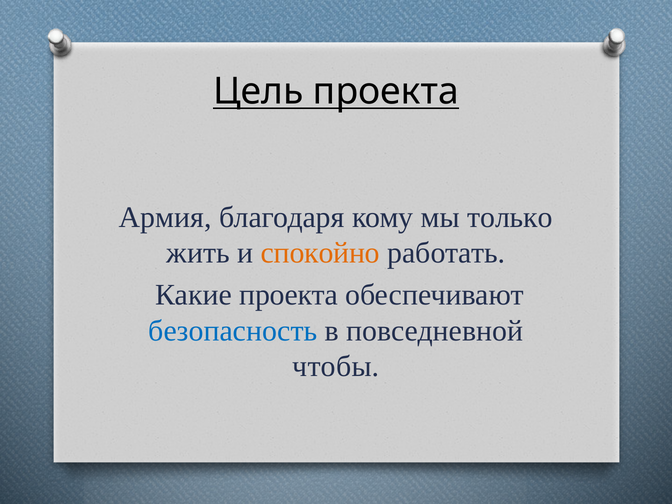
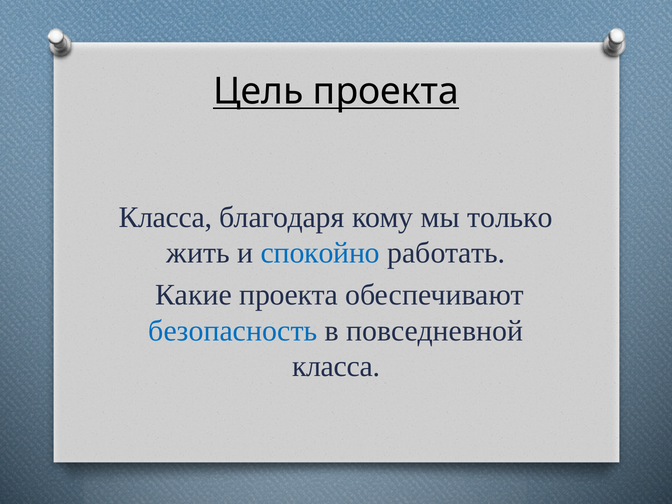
Армия: Армия -> Класса (165, 217)
спокойно colour: orange -> blue (320, 253)
чтобы: чтобы -> класса (336, 367)
